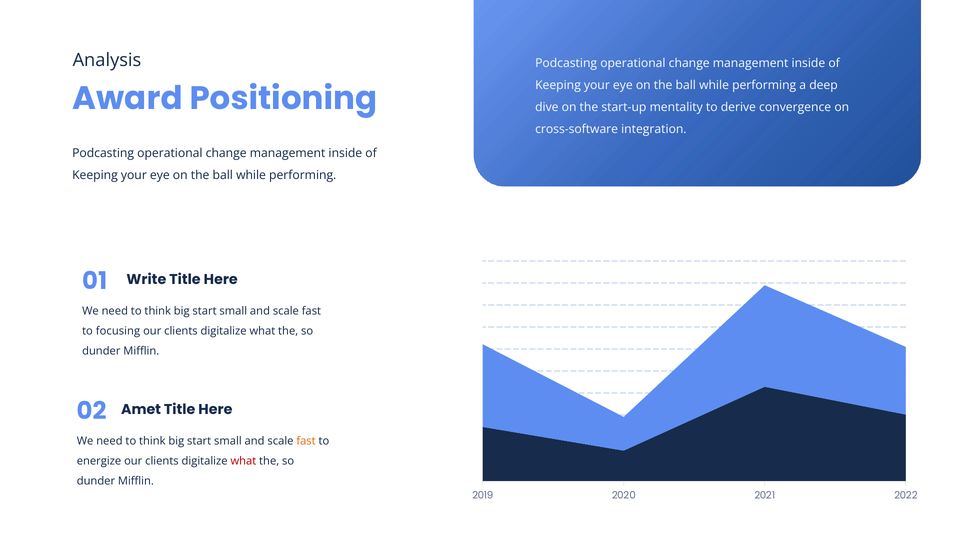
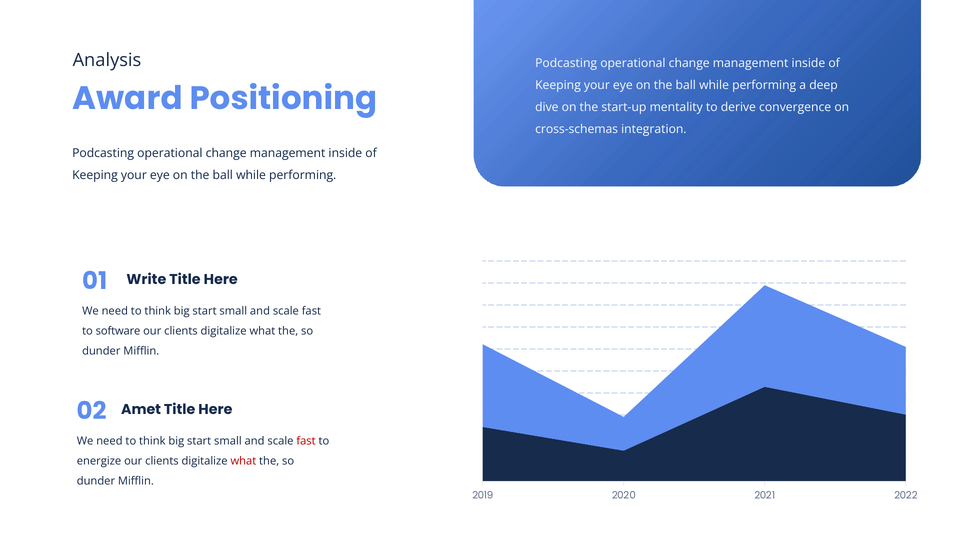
cross-software: cross-software -> cross-schemas (577, 129)
focusing: focusing -> software (118, 331)
fast colour: orange -> red (306, 440)
